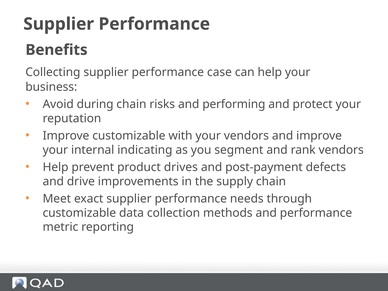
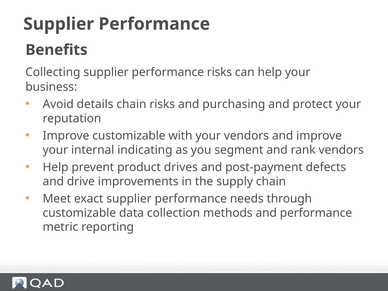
performance case: case -> risks (220, 72)
during: during -> details (95, 104)
performing: performing -> purchasing (234, 104)
